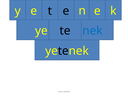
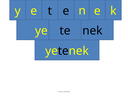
nek colour: blue -> black (92, 31)
